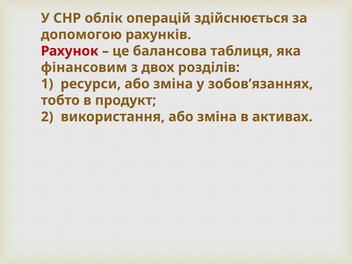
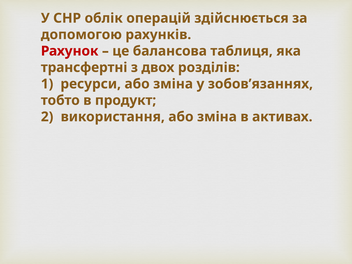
фінансовим: фінансовим -> трансфертні (84, 67)
